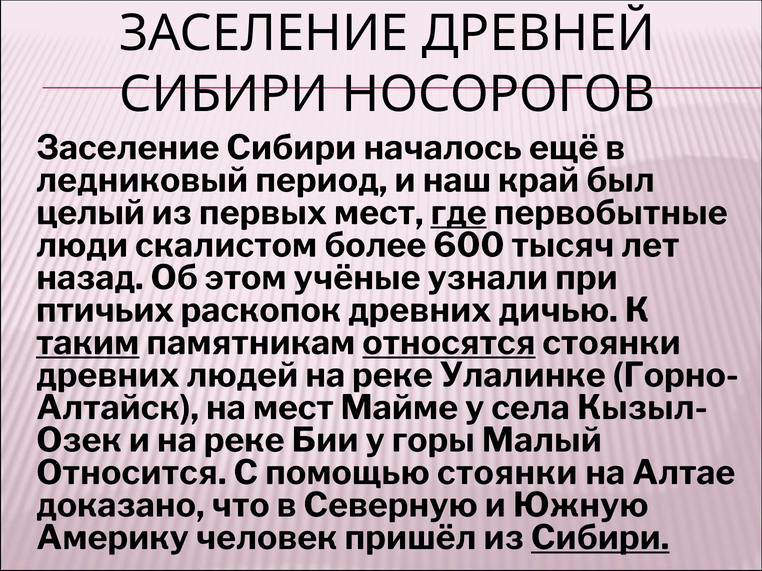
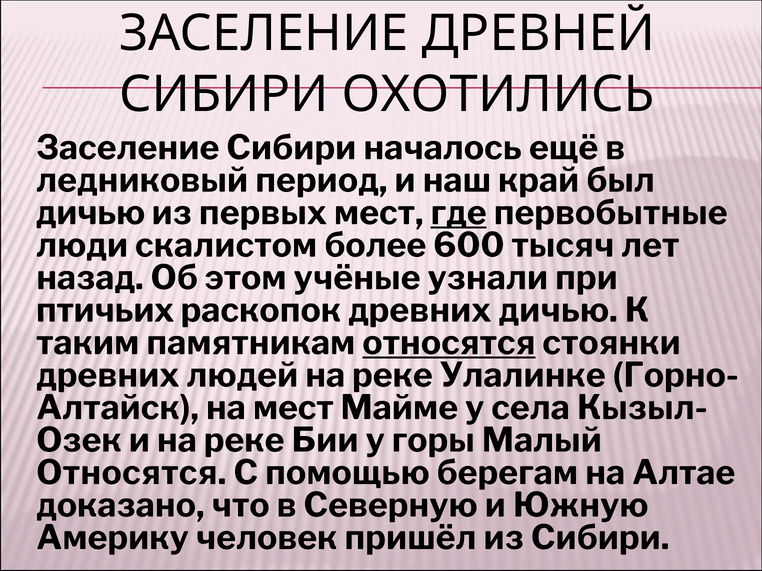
НОСОРОГОВ: НОСОРОГОВ -> ОХОТИЛИСЬ (498, 95)
целый: целый -> дичью (91, 213)
таким underline: present -> none (88, 343)
Относится: Относится -> Относятся (131, 473)
помощью стоянки: стоянки -> берегам (507, 473)
Сибири underline: present -> none (600, 538)
